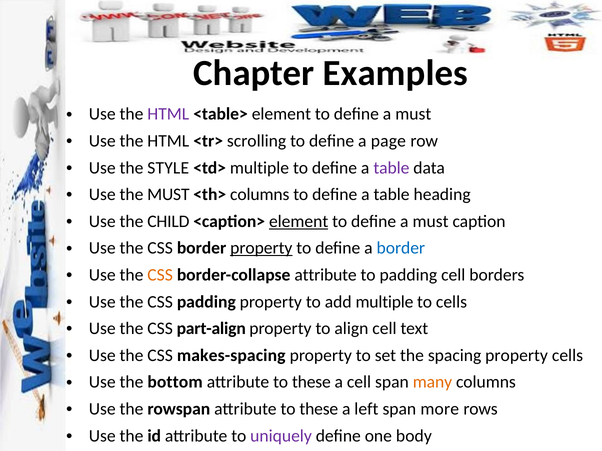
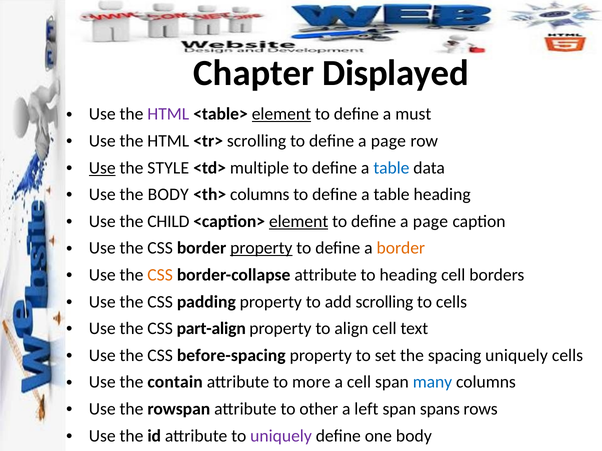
Examples: Examples -> Displayed (396, 73)
element underline: none -> present (281, 114)
Use underline: none -> present (102, 168)
table colour: purple -> blue (391, 168)
the MUST: MUST -> BODY (168, 195)
must: must -> page (430, 222)
border colour: blue -> orange (401, 248)
to padding: padding -> heading (408, 275)
add multiple: multiple -> scrolling (384, 302)
makes-spacing: makes-spacing -> before-spacing (231, 356)
spacing property: property -> uniquely (517, 356)
bottom: bottom -> contain (175, 383)
these: these -> more (311, 383)
many colour: orange -> blue (432, 383)
rowspan attribute to these: these -> other (319, 409)
more: more -> spans (440, 409)
